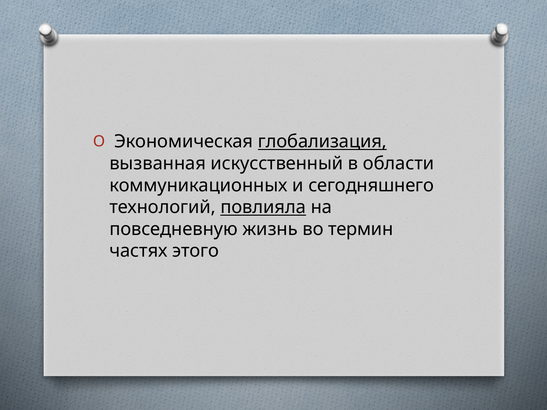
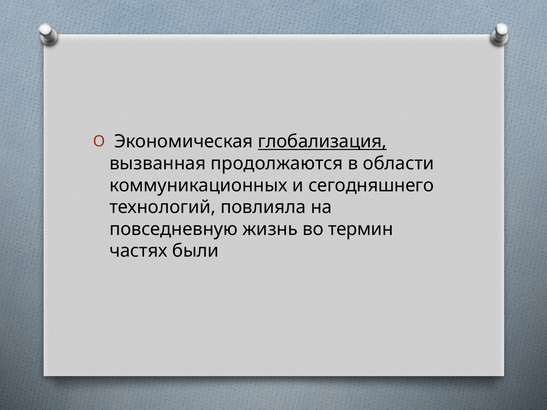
искусственный: искусственный -> продолжаются (277, 164)
повлияла underline: present -> none (263, 207)
этого: этого -> были (196, 251)
